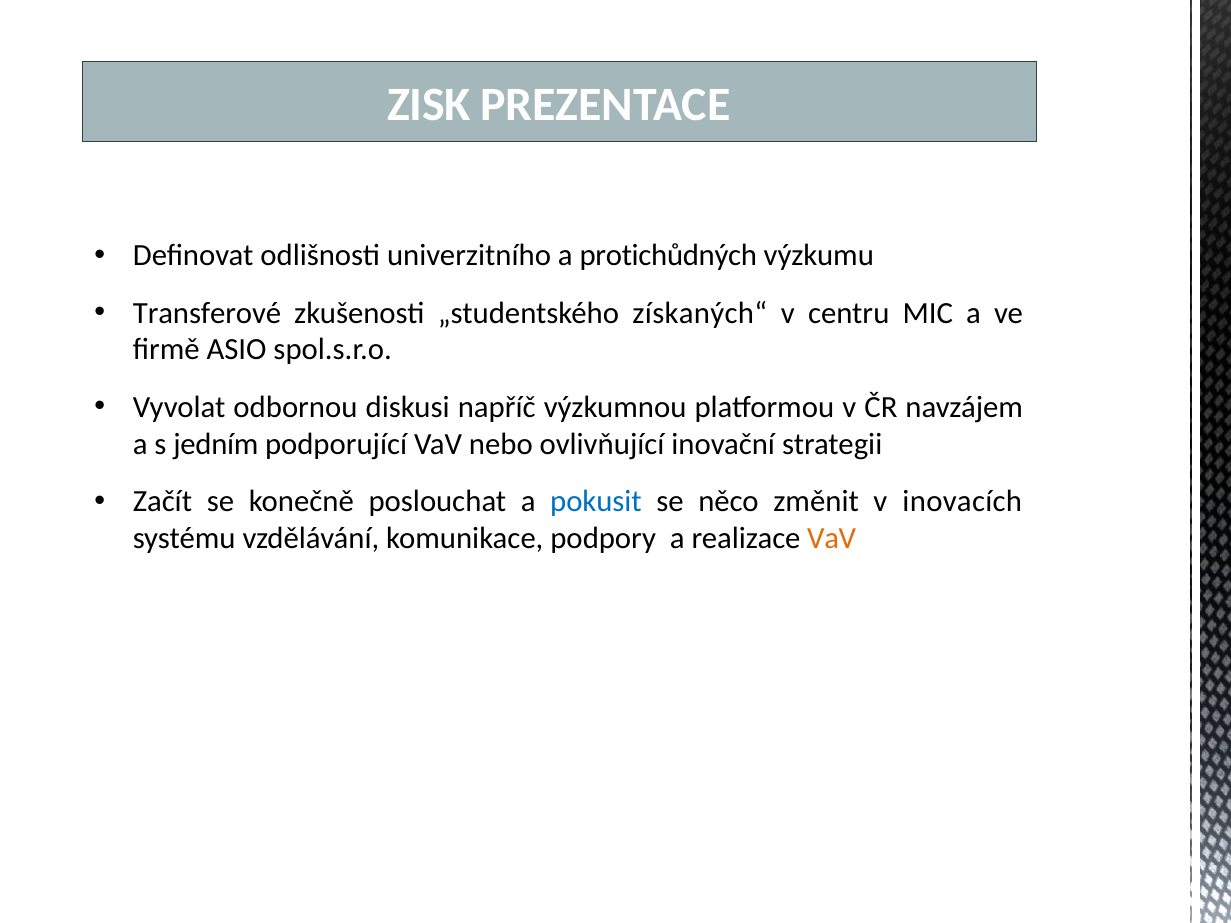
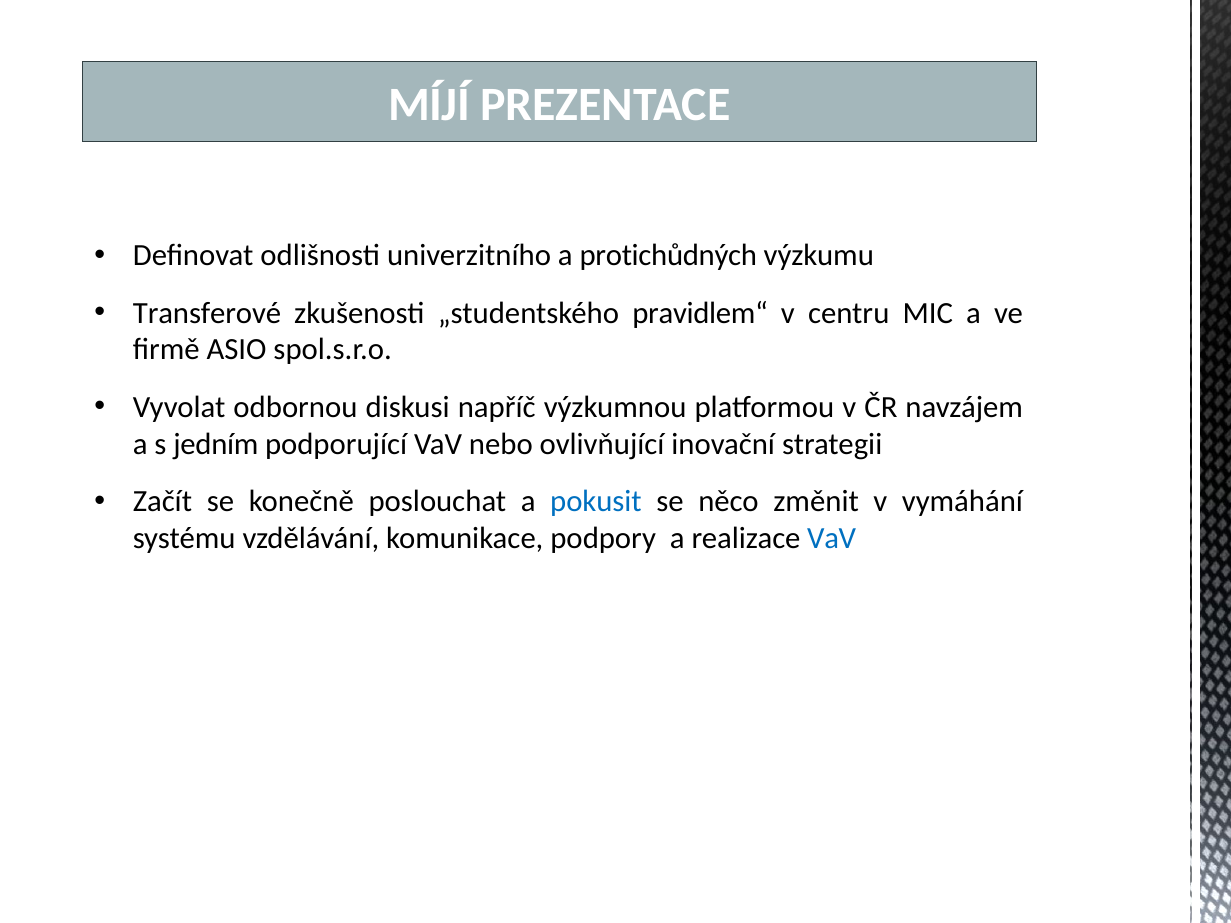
ZISK: ZISK -> MÍJÍ (429, 105)
získaných“: získaných“ -> pravidlem“ (700, 313)
inovacích: inovacích -> vymáhání (962, 502)
VaV colour: orange -> blue (832, 539)
